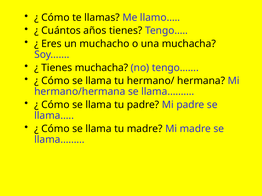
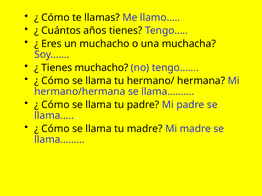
Tienes muchacha: muchacha -> muchacho (102, 68)
